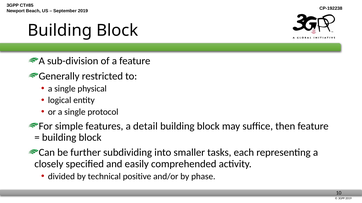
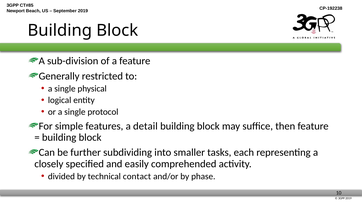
positive: positive -> contact (137, 177)
